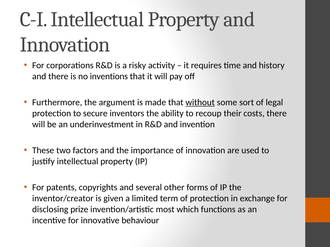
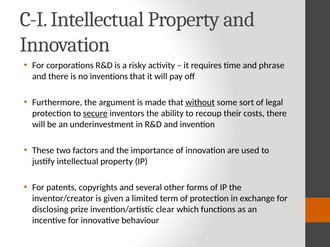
history: history -> phrase (272, 66)
secure underline: none -> present (95, 114)
most: most -> clear (165, 210)
